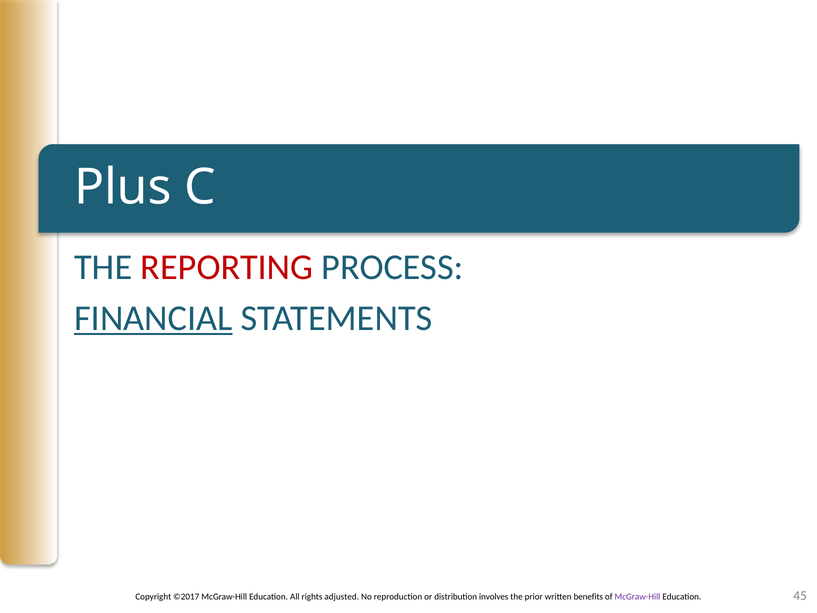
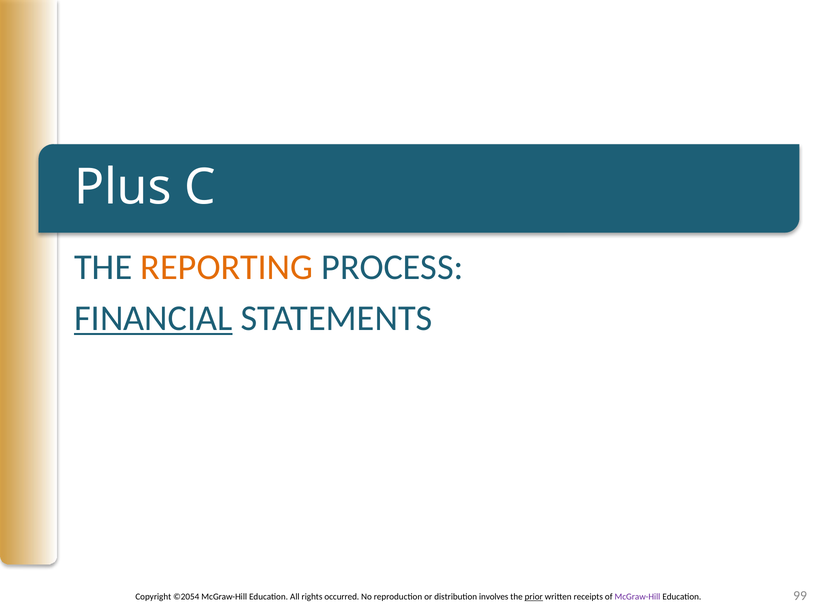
REPORTING colour: red -> orange (227, 267)
©2017: ©2017 -> ©2054 (186, 597)
adjusted: adjusted -> occurred (342, 597)
prior underline: none -> present (534, 597)
benefits: benefits -> receipts (588, 597)
45: 45 -> 99 (800, 595)
